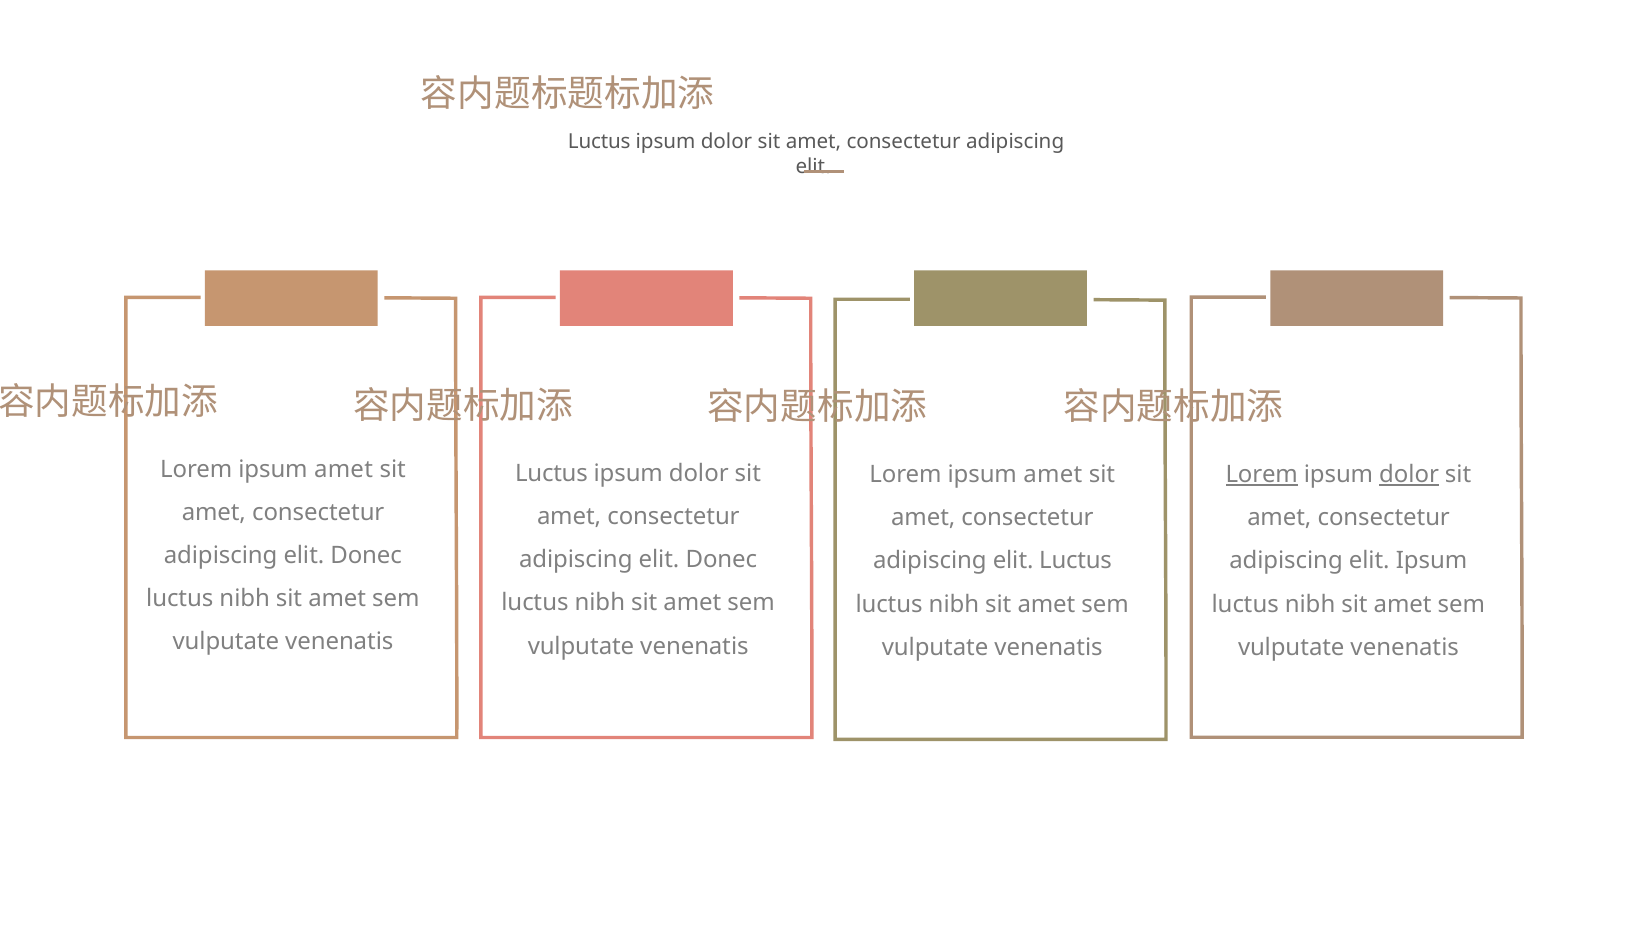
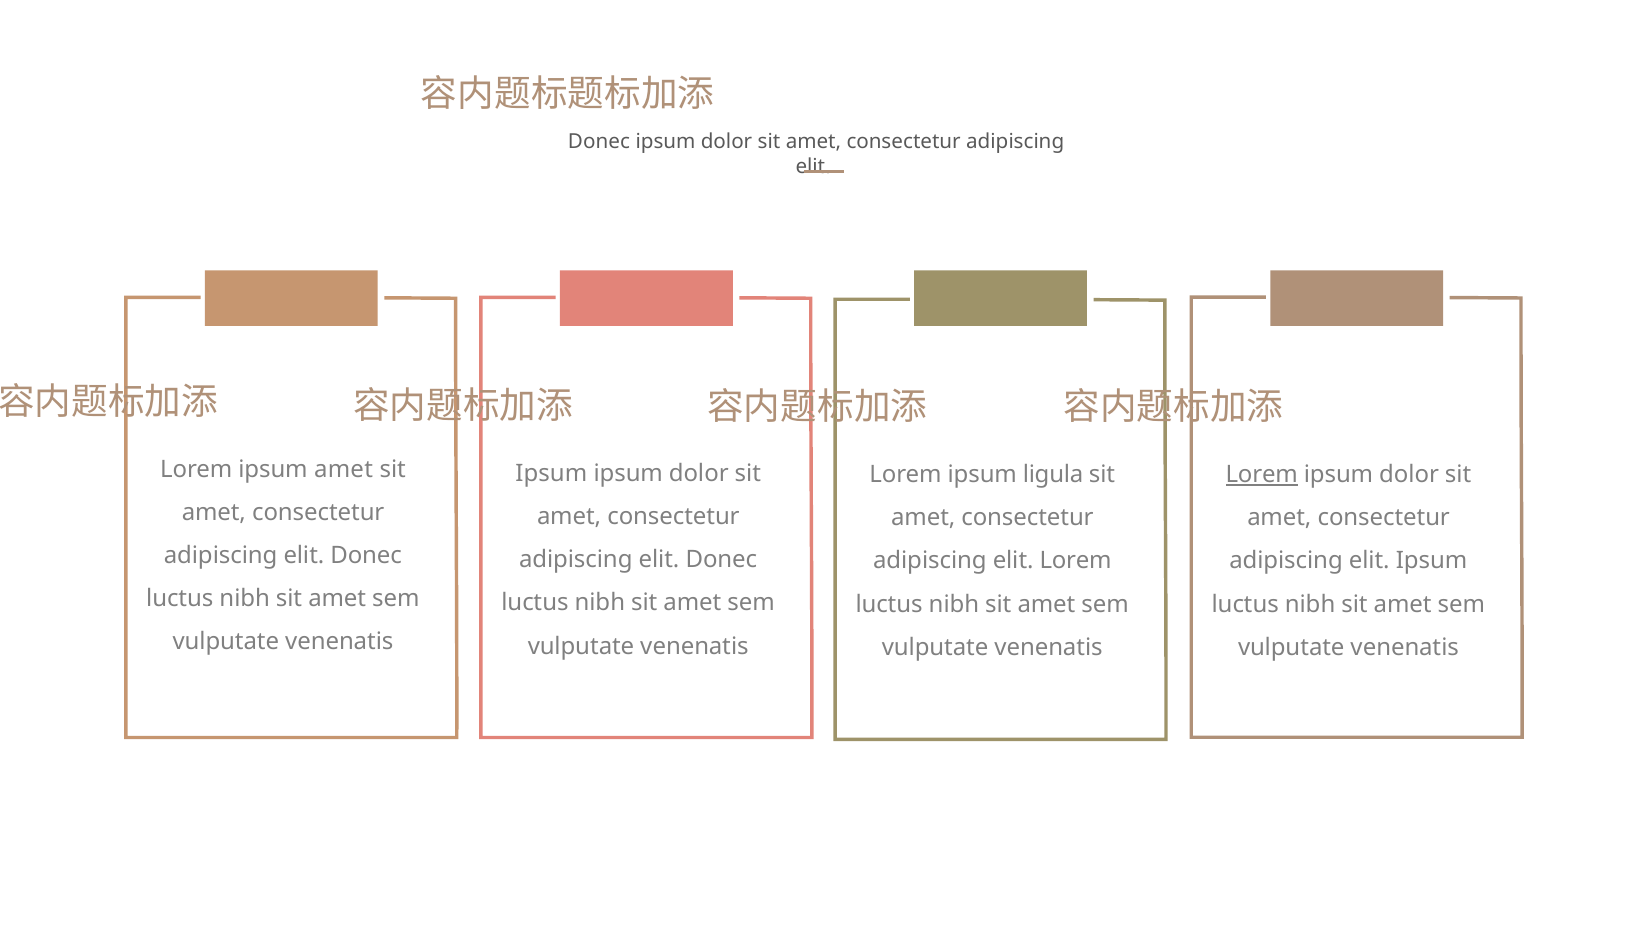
Luctus: Luctus -> Donec (599, 142)
Luctus: Luctus -> Ipsum (551, 473)
amet: amet -> ligula (1053, 475)
dolor underline: present -> none (1409, 475)
elit Luctus: Luctus -> Lorem (1076, 561)
